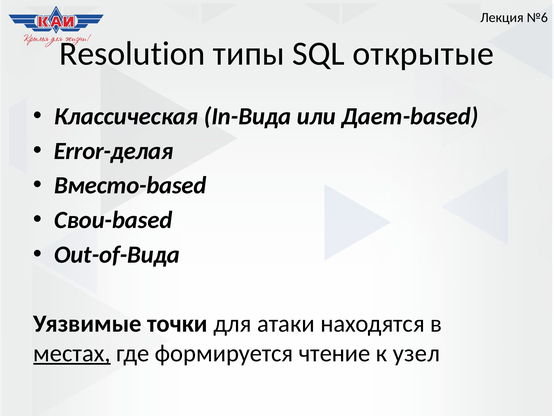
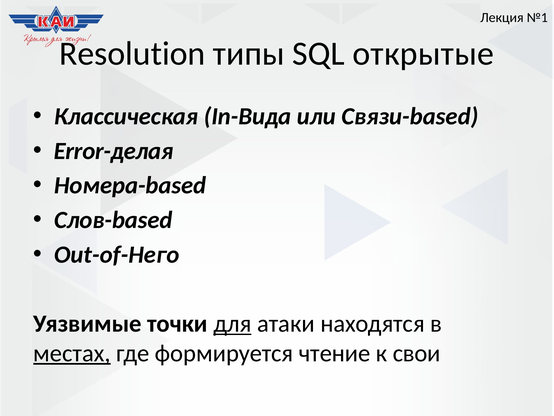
№6: №6 -> №1 (537, 17)
Дает-based: Дает-based -> Связи-based (410, 116)
Вместо-based: Вместо-based -> Номера-based (130, 185)
Свои-based: Свои-based -> Слов-based (113, 220)
Out-of-Вида: Out-of-Вида -> Out-of-Него (117, 254)
для underline: none -> present (232, 323)
узел: узел -> свои (417, 353)
